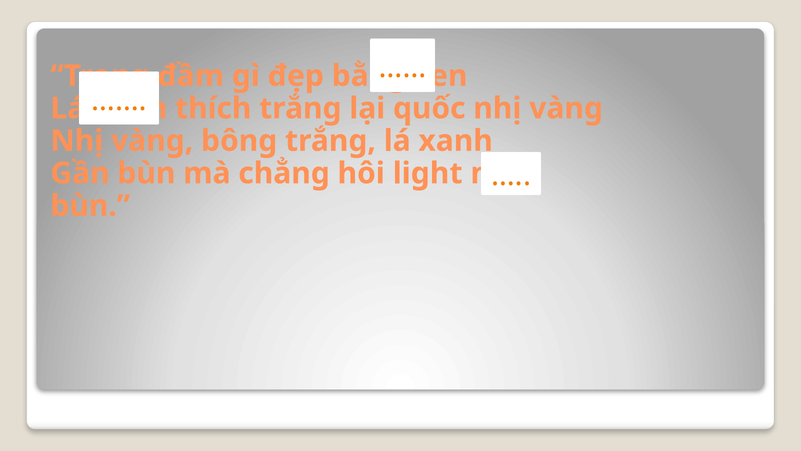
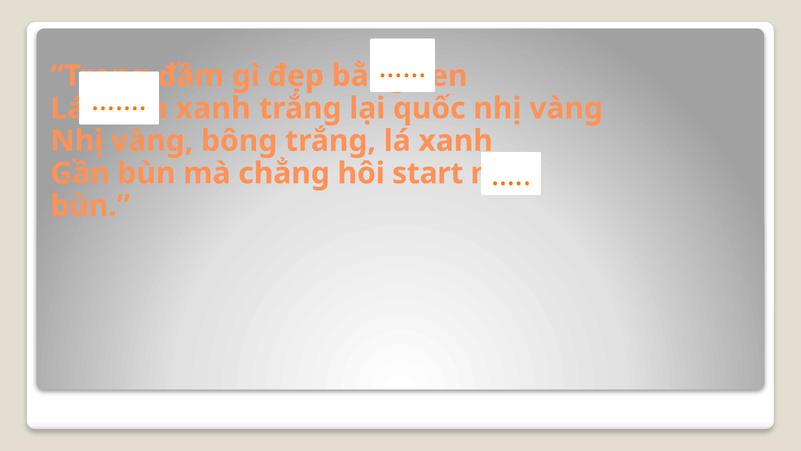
thích: thích -> xanh (213, 108)
light: light -> start (428, 173)
